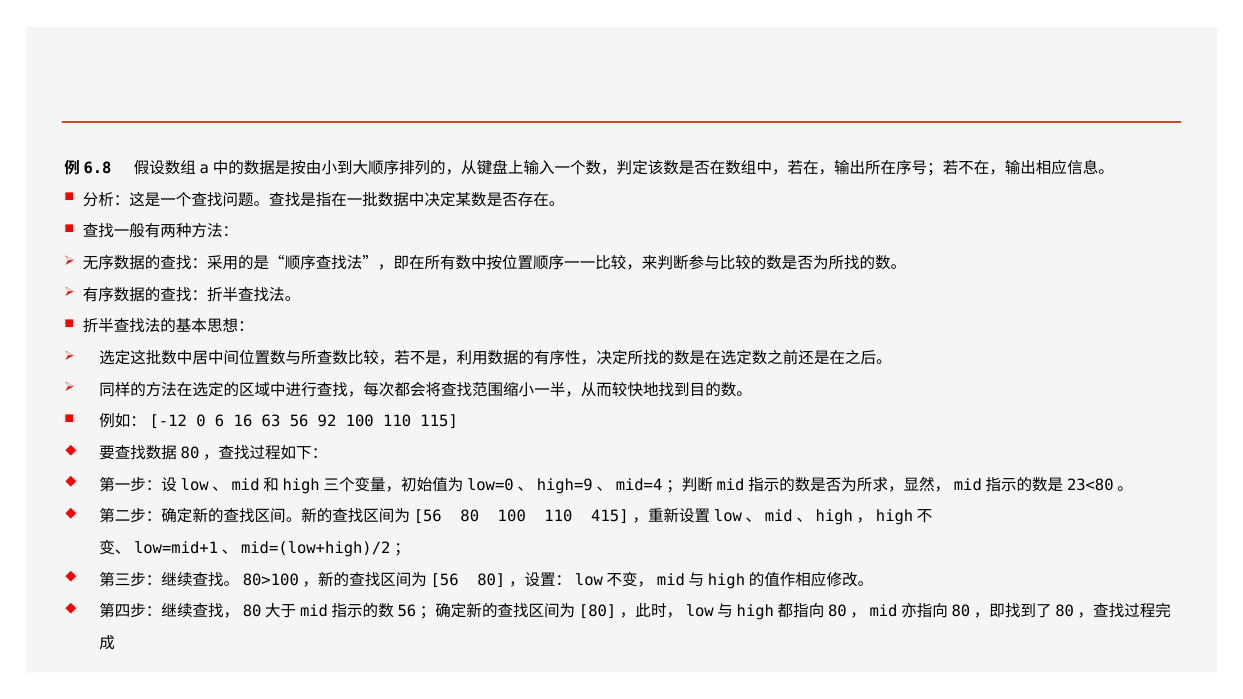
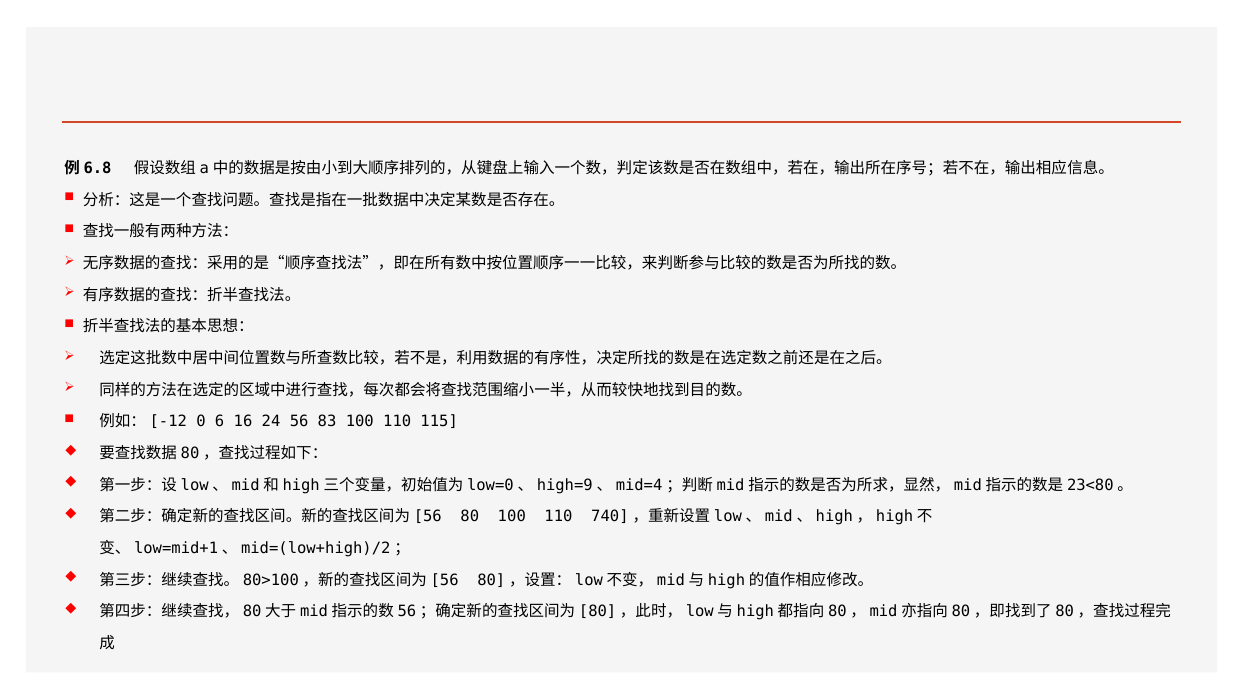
63: 63 -> 24 (271, 422)
92: 92 -> 83 (327, 422)
415: 415 -> 740 (610, 517)
